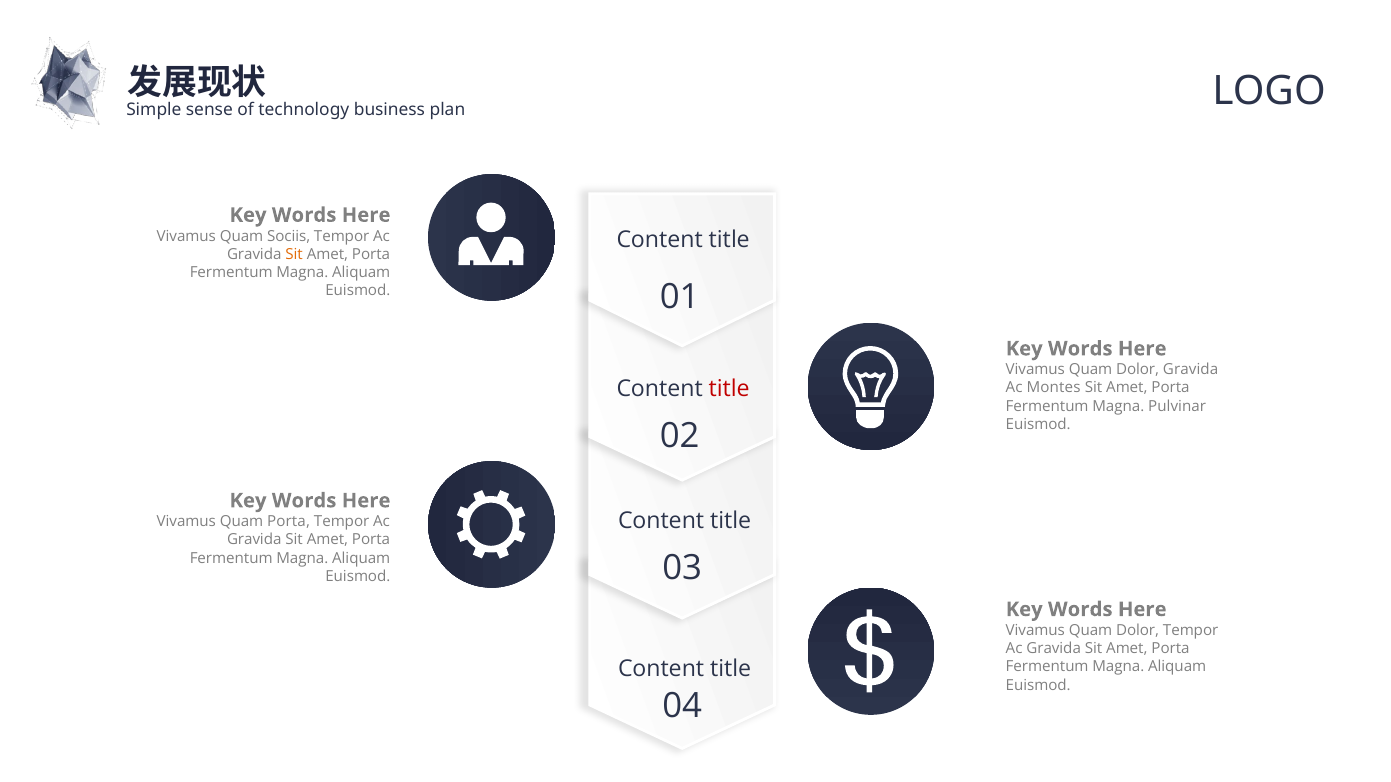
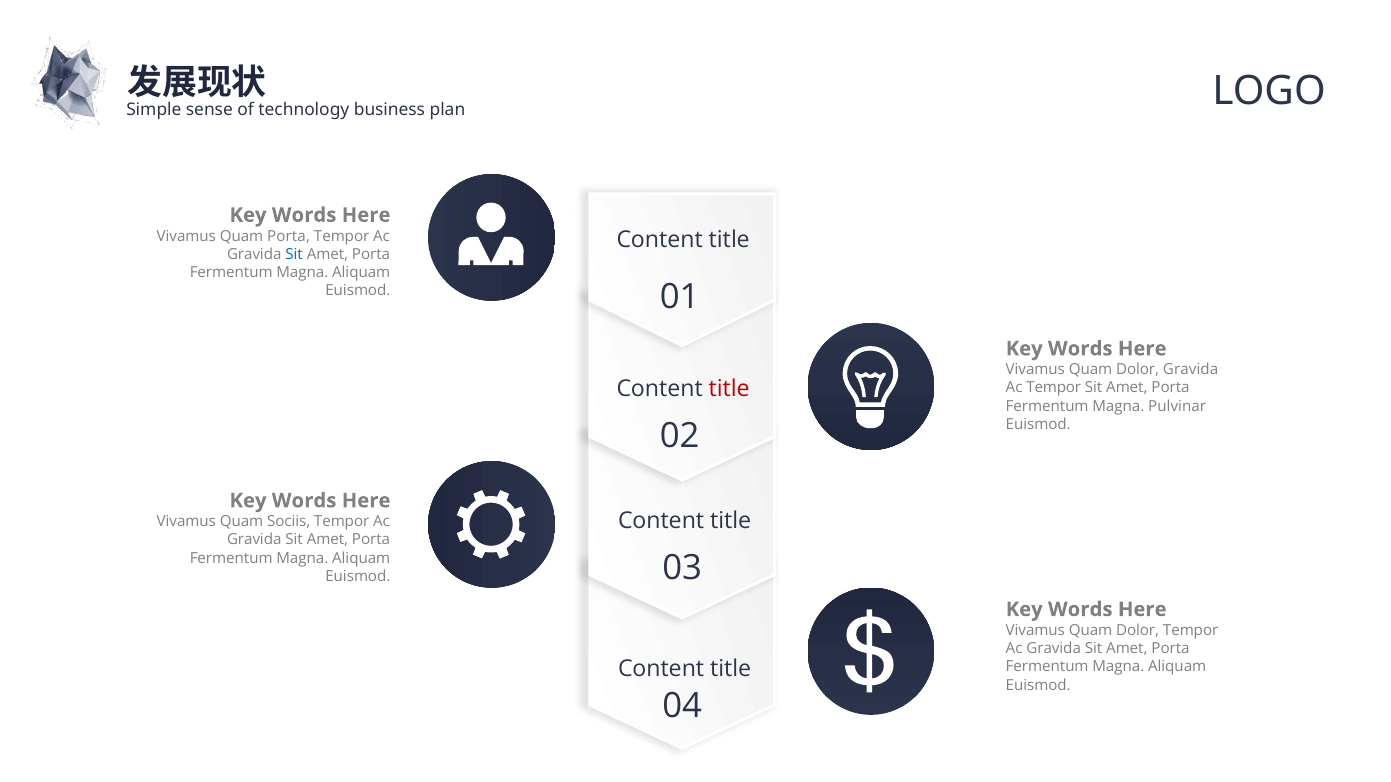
Quam Sociis: Sociis -> Porta (289, 236)
Sit colour: orange -> blue (294, 254)
Ac Montes: Montes -> Tempor (1054, 388)
Quam Porta: Porta -> Sociis (289, 522)
